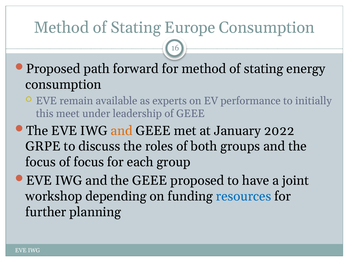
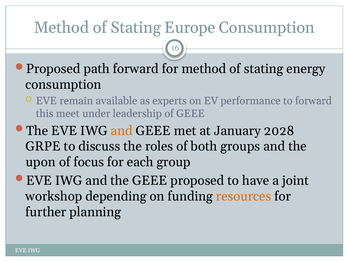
to initially: initially -> forward (314, 101)
2022: 2022 -> 2028 (279, 131)
focus: focus -> upon (41, 162)
resources colour: blue -> orange (244, 196)
